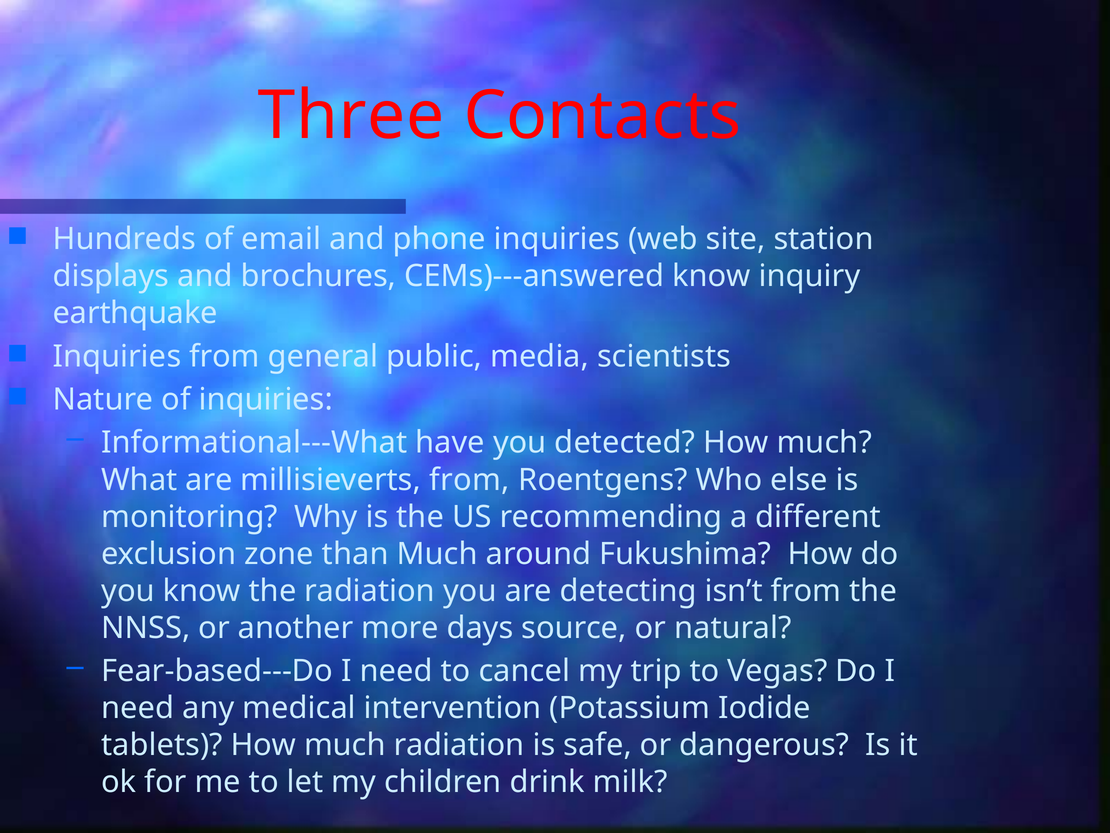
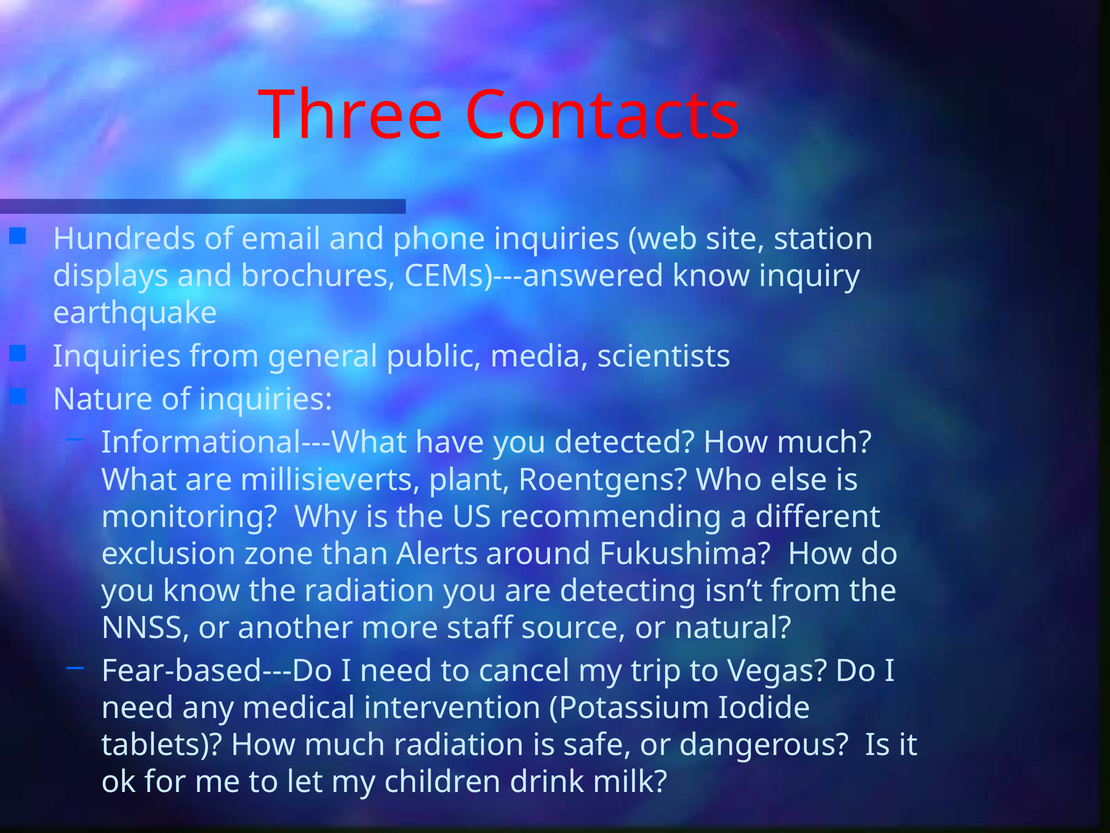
millisieverts from: from -> plant (470, 480)
than Much: Much -> Alerts (437, 554)
days: days -> staff (480, 628)
